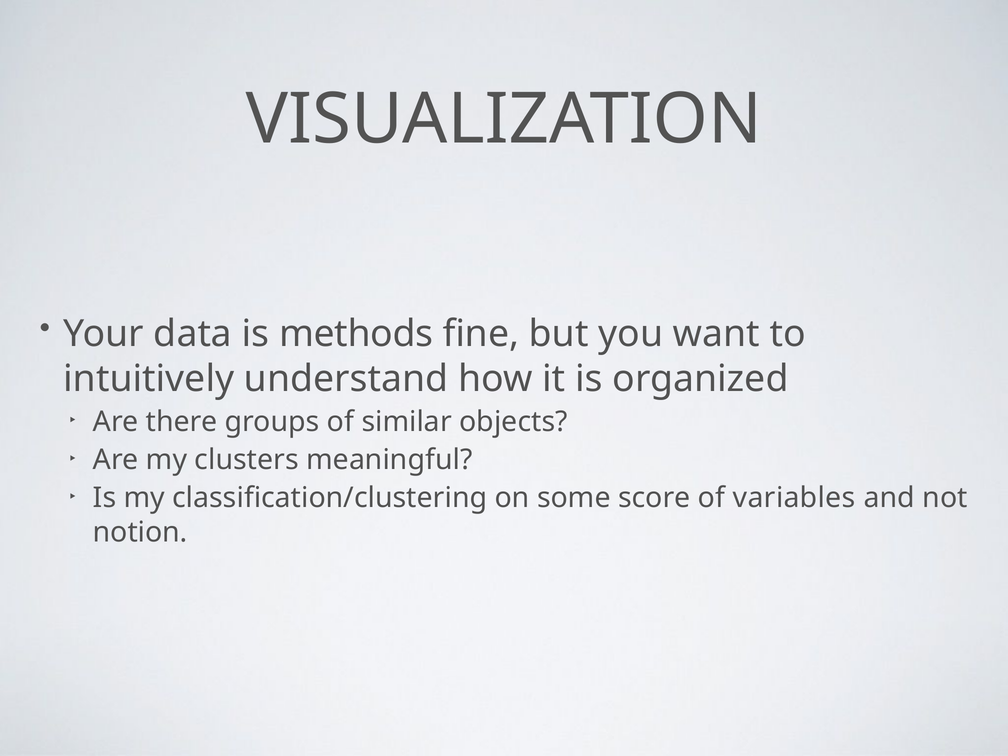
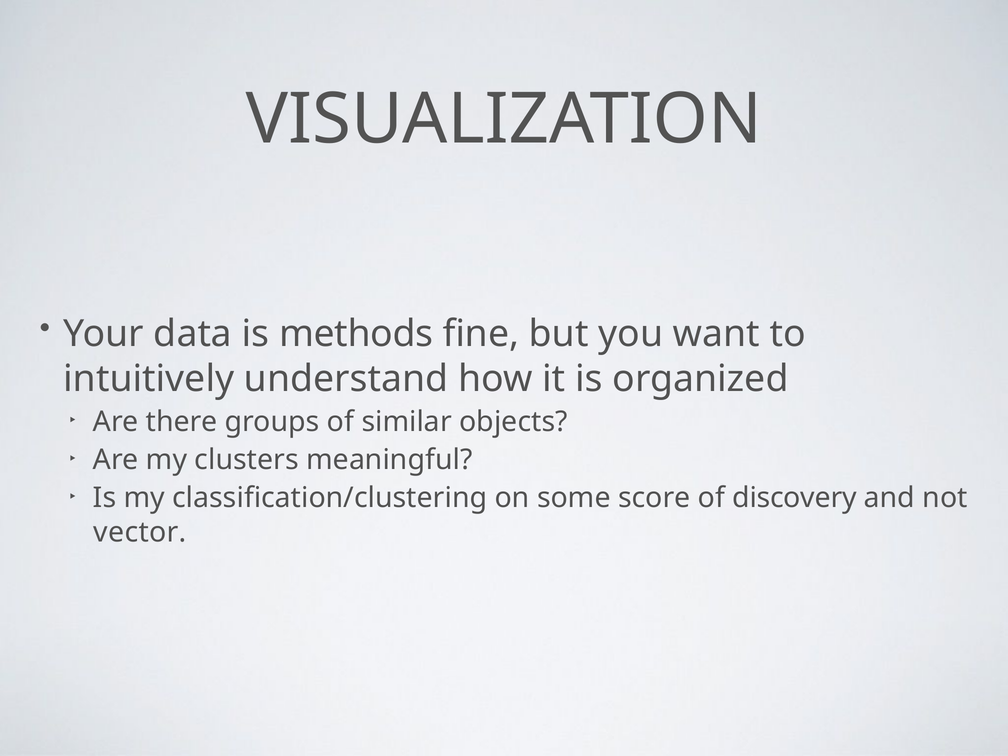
variables: variables -> discovery (794, 498)
notion: notion -> vector (140, 532)
